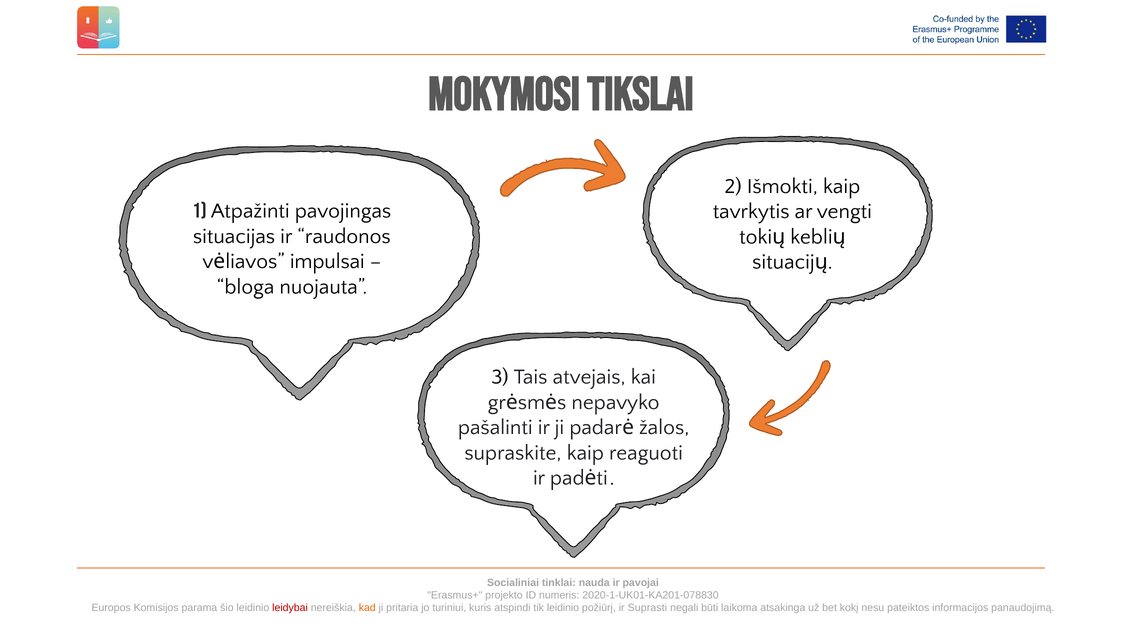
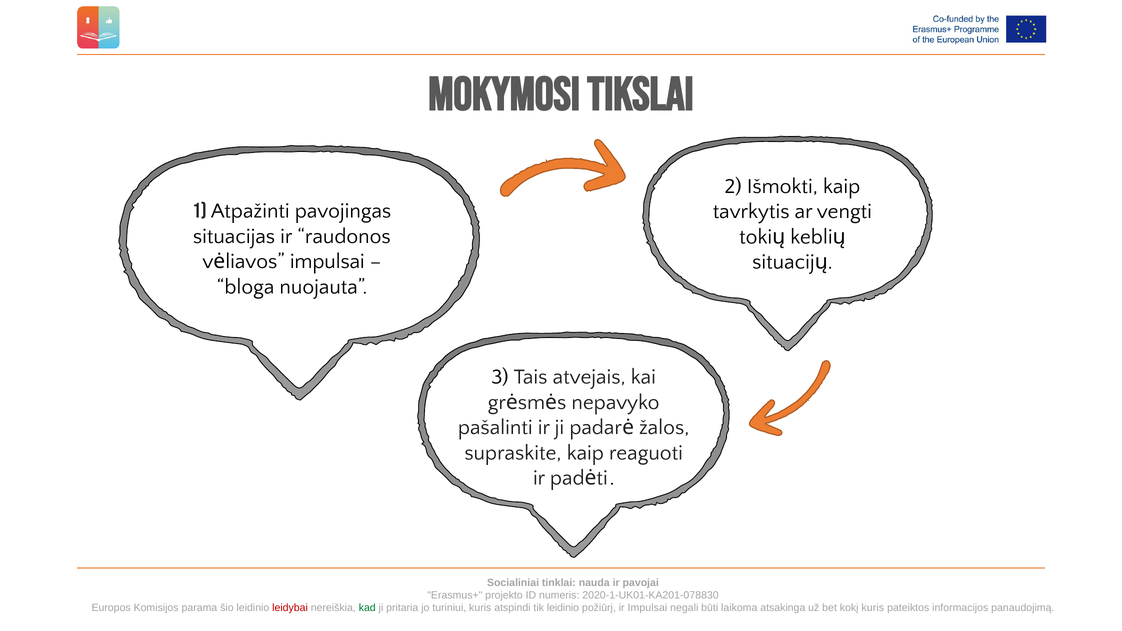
kad colour: orange -> green (367, 608)
ir Suprasti: Suprasti -> Impulsai (647, 608)
kokį nesu: nesu -> kuris (873, 608)
